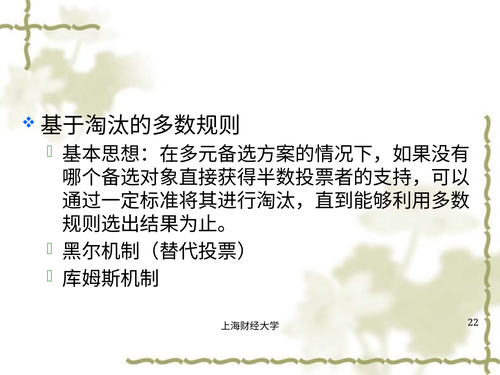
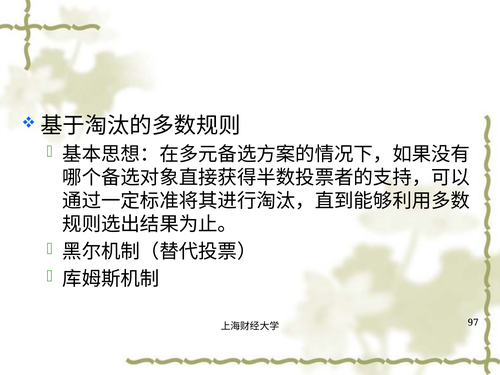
22: 22 -> 97 (473, 323)
